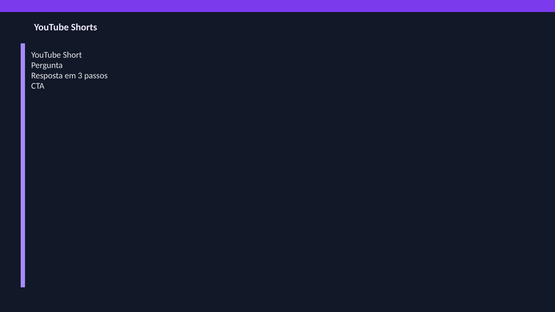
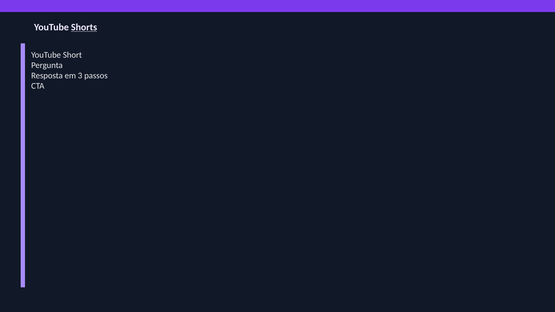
Shorts underline: none -> present (84, 27)
